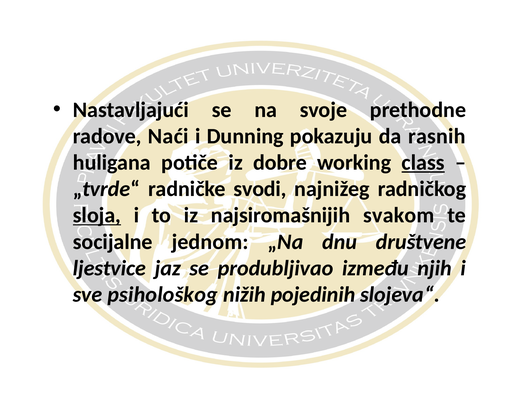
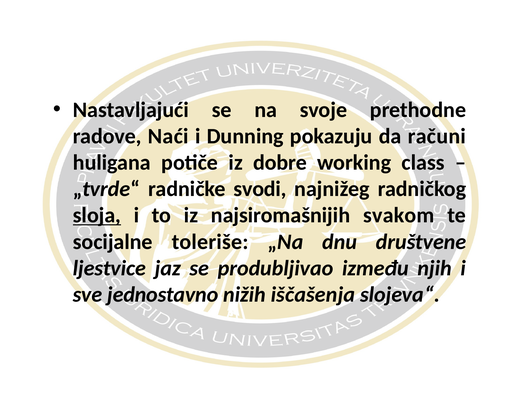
rasnih: rasnih -> računi (437, 136)
class underline: present -> none (423, 163)
jednom: jednom -> toleriše (210, 242)
psihološkog: psihološkog -> jednostavno (163, 295)
pojedinih: pojedinih -> iščašenja (313, 295)
